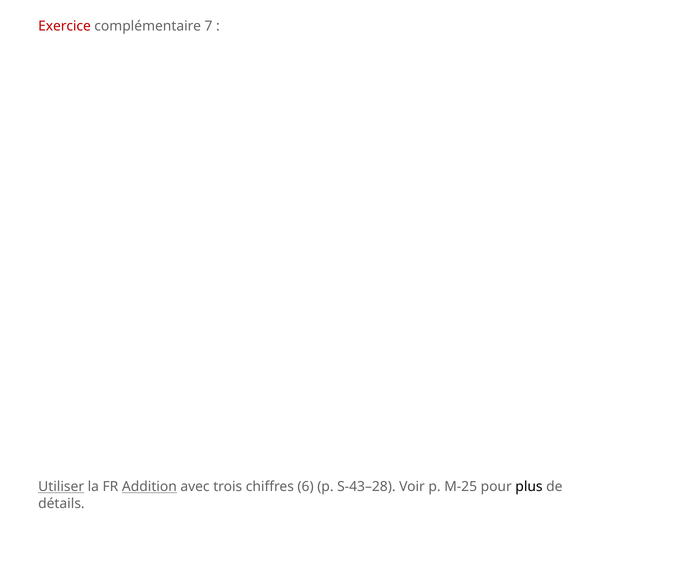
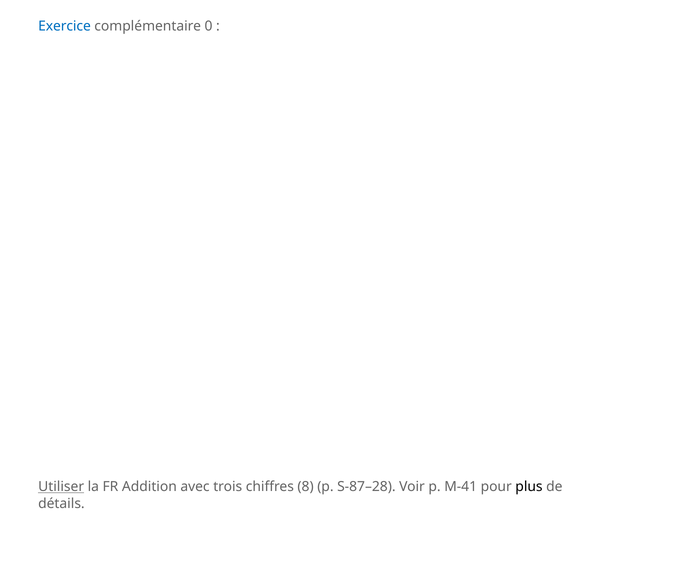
Exercice colour: red -> blue (65, 26)
7: 7 -> 0 (209, 26)
Addition underline: present -> none (149, 487)
6: 6 -> 8 (306, 487)
S-43–28: S-43–28 -> S-87–28 (366, 487)
M-25: M-25 -> M-41 (461, 487)
